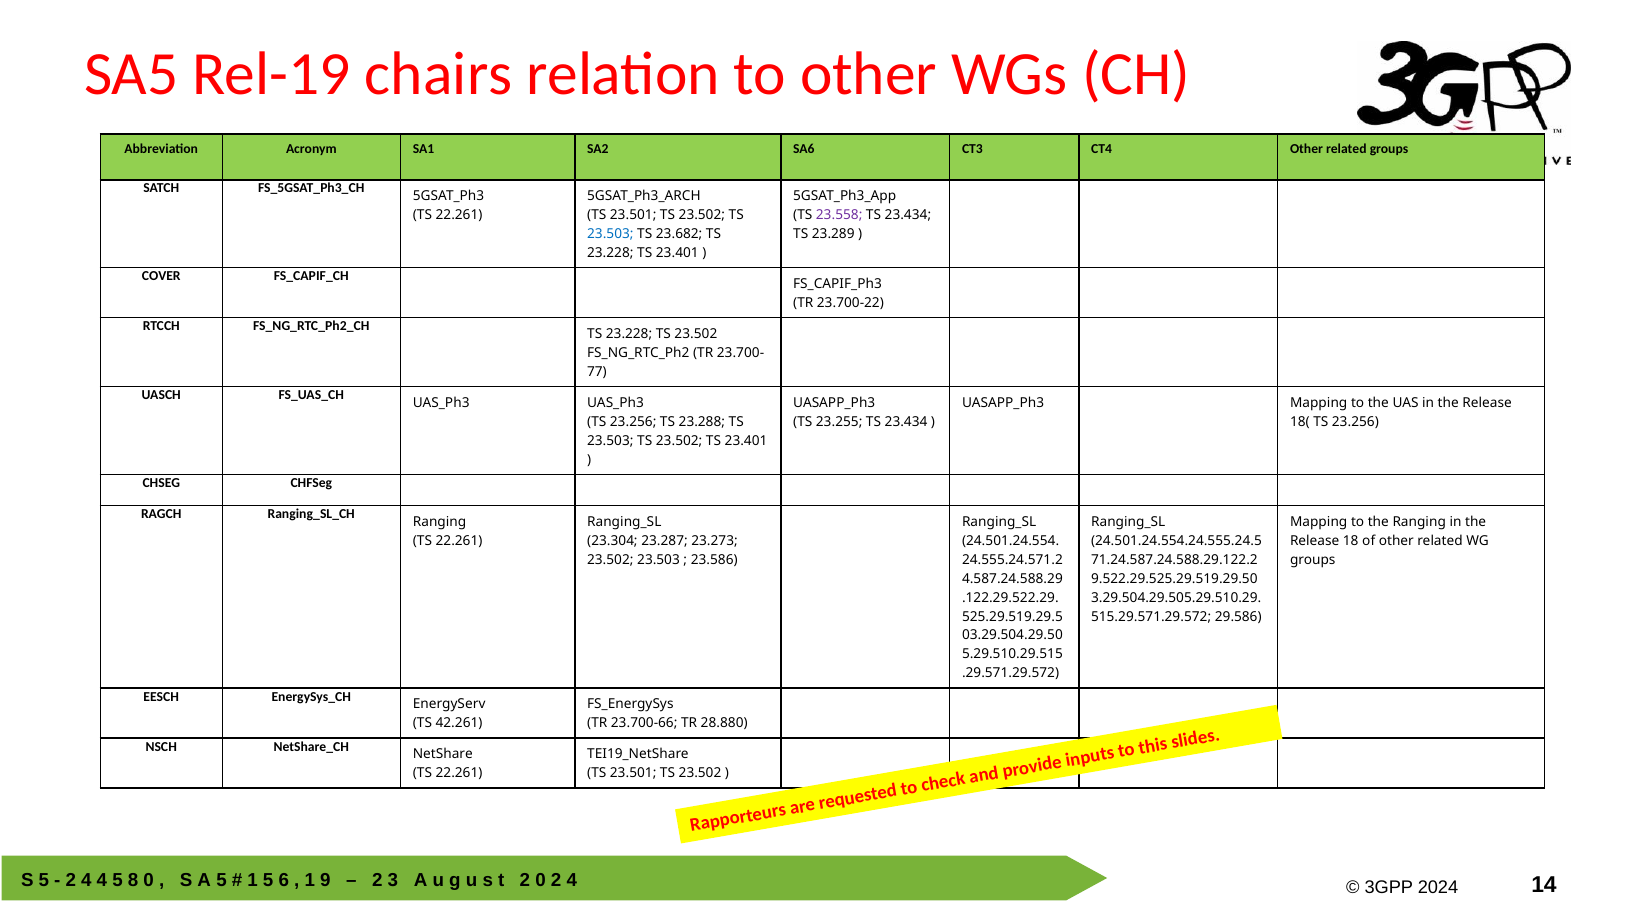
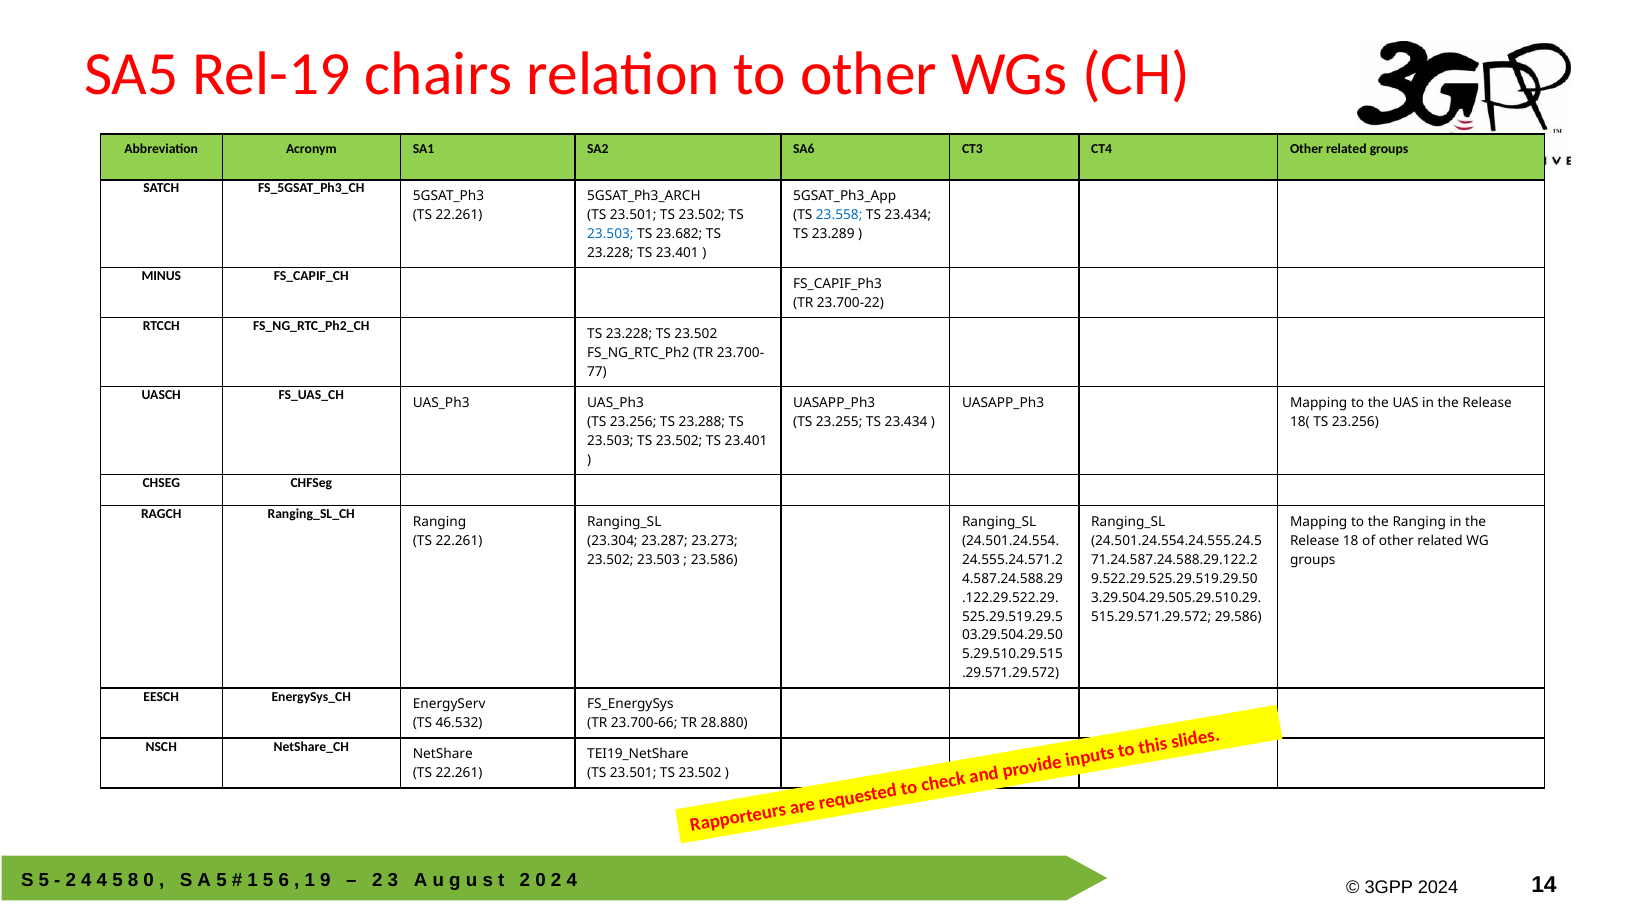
23.558 colour: purple -> blue (839, 215)
COVER: COVER -> MINUS (161, 276)
42.261: 42.261 -> 46.532 (459, 723)
